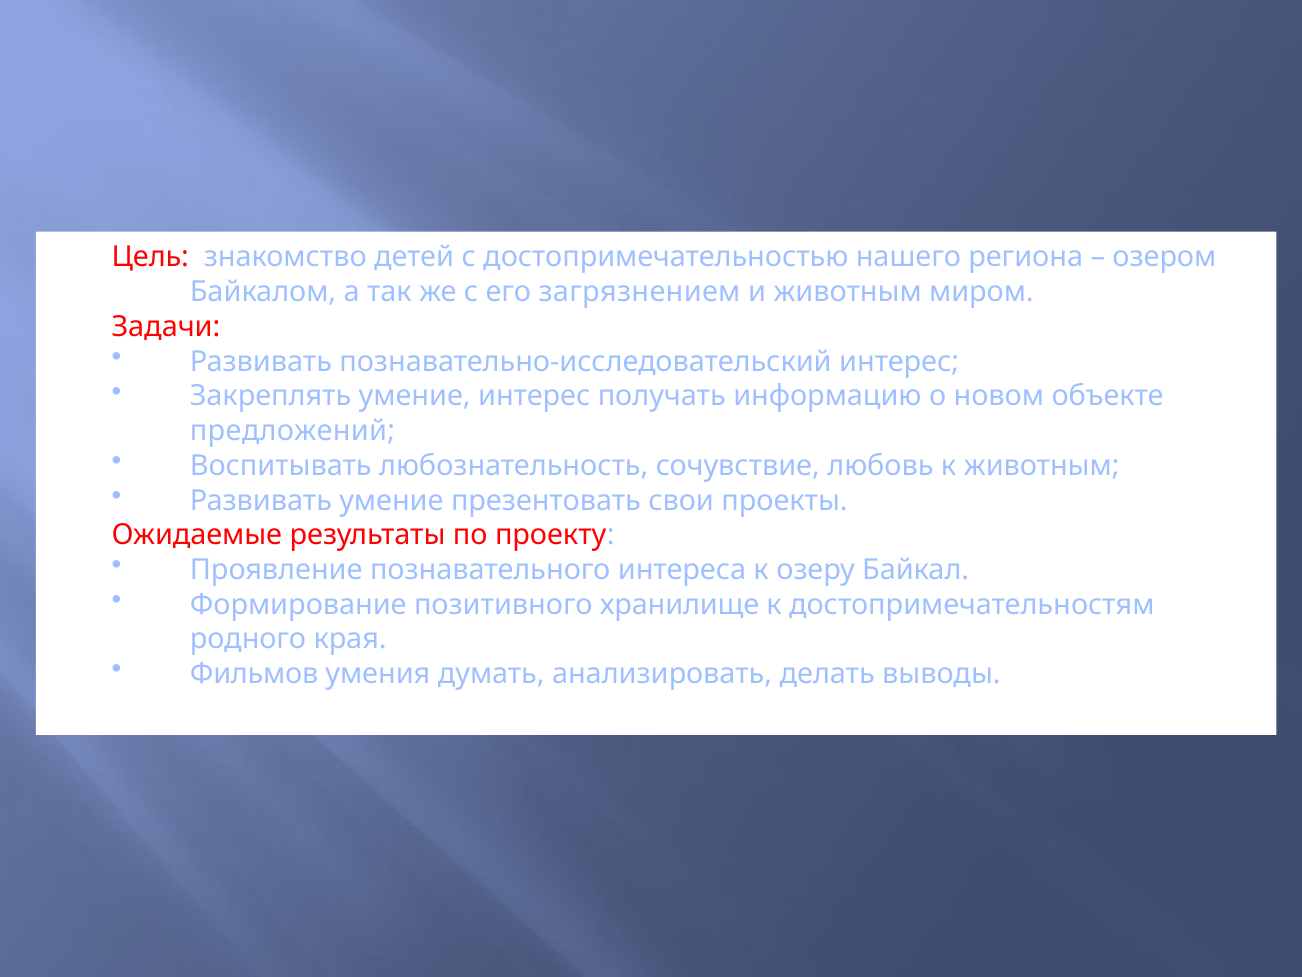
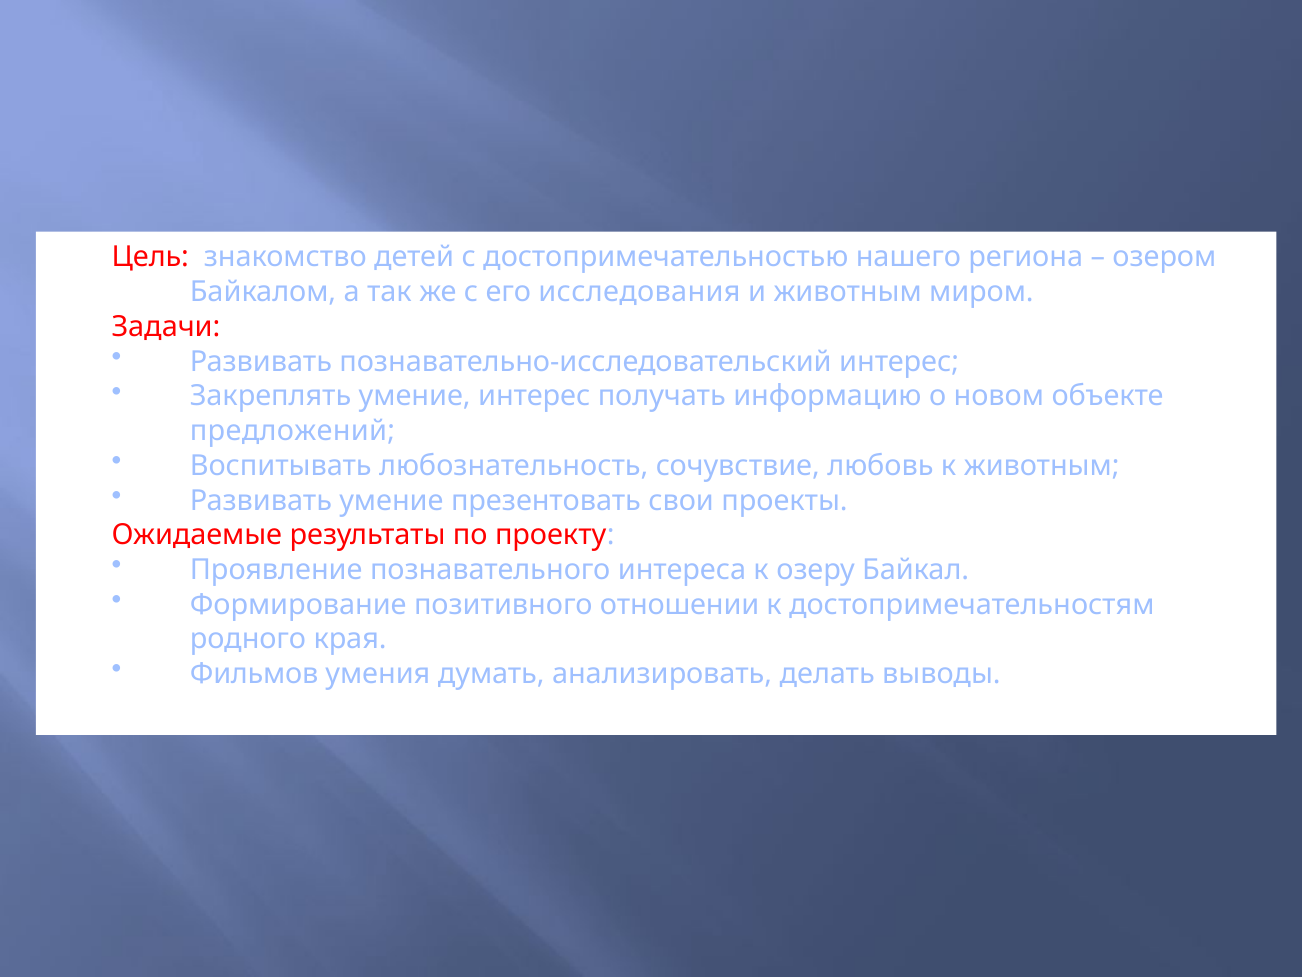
загрязнением: загрязнением -> исследования (639, 292)
хранилище: хранилище -> отношении (680, 604)
